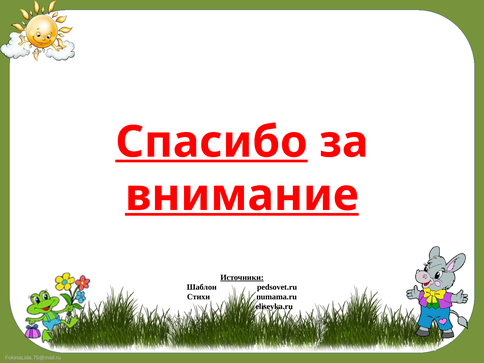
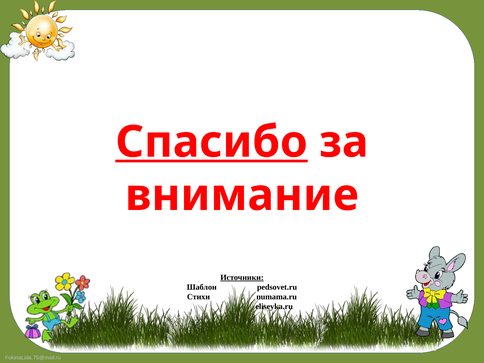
внимание underline: present -> none (242, 195)
